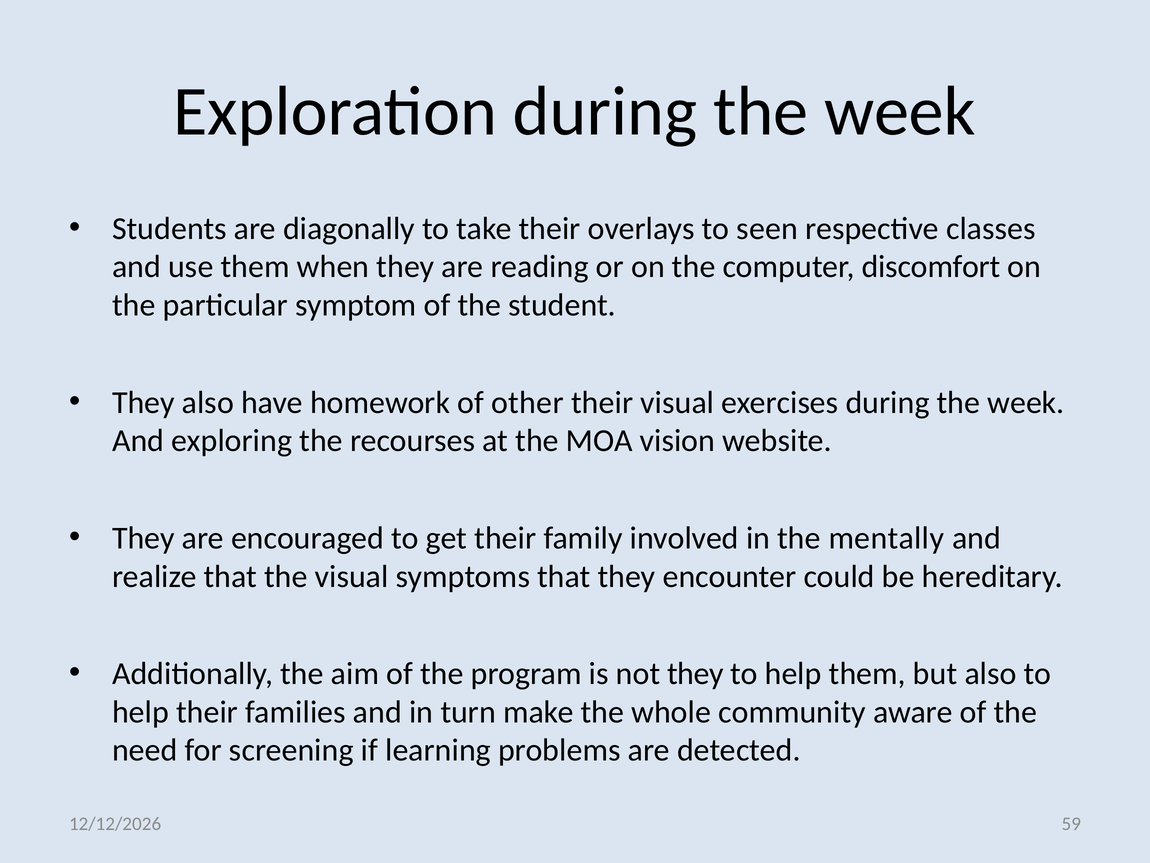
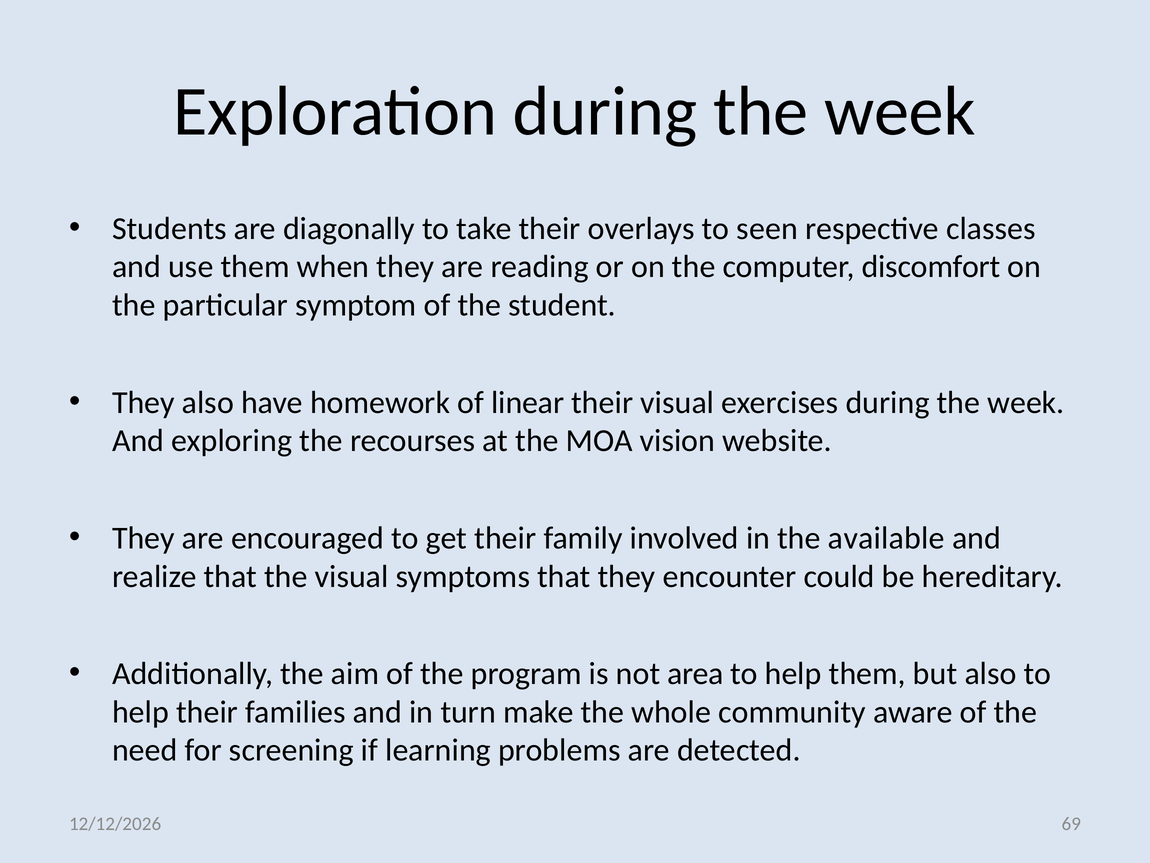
other: other -> linear (528, 402)
mentally: mentally -> available (886, 538)
not they: they -> area (695, 673)
59: 59 -> 69 (1071, 823)
